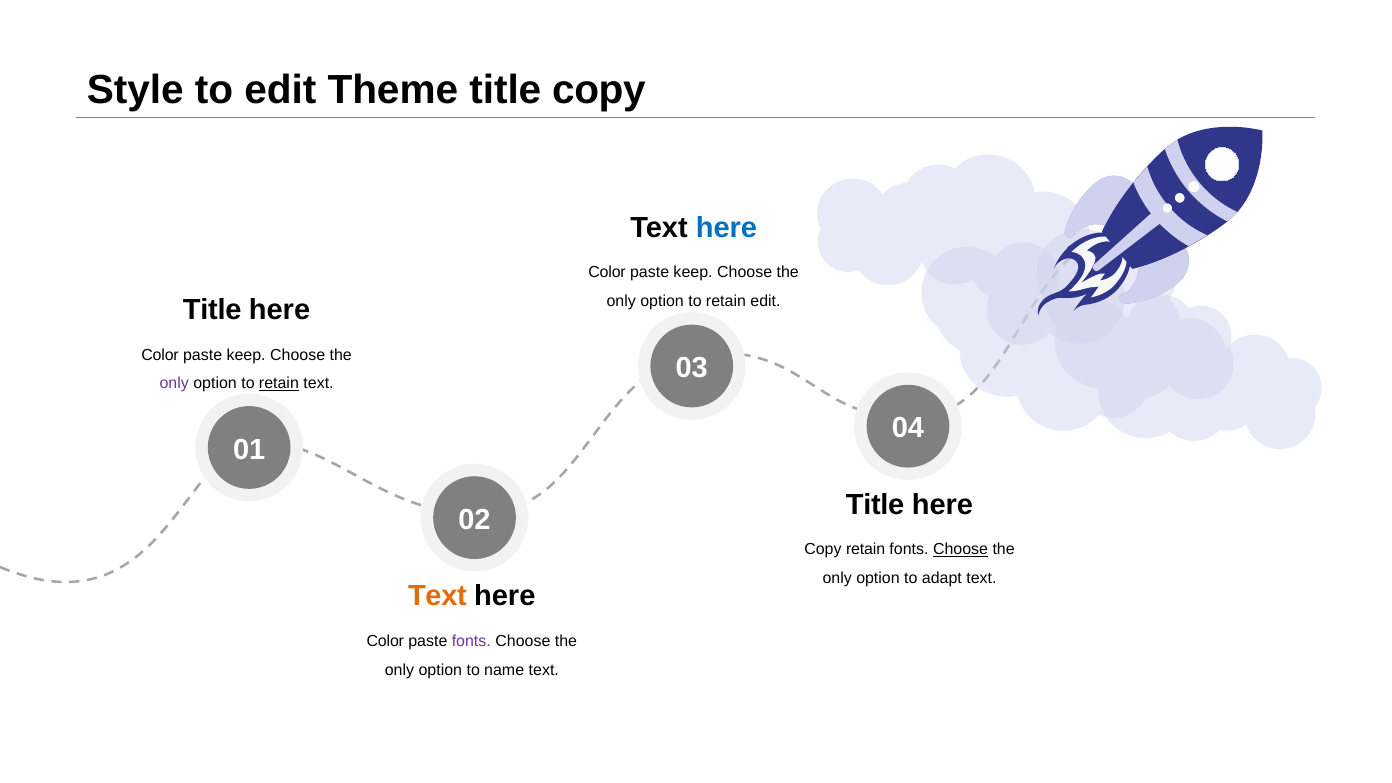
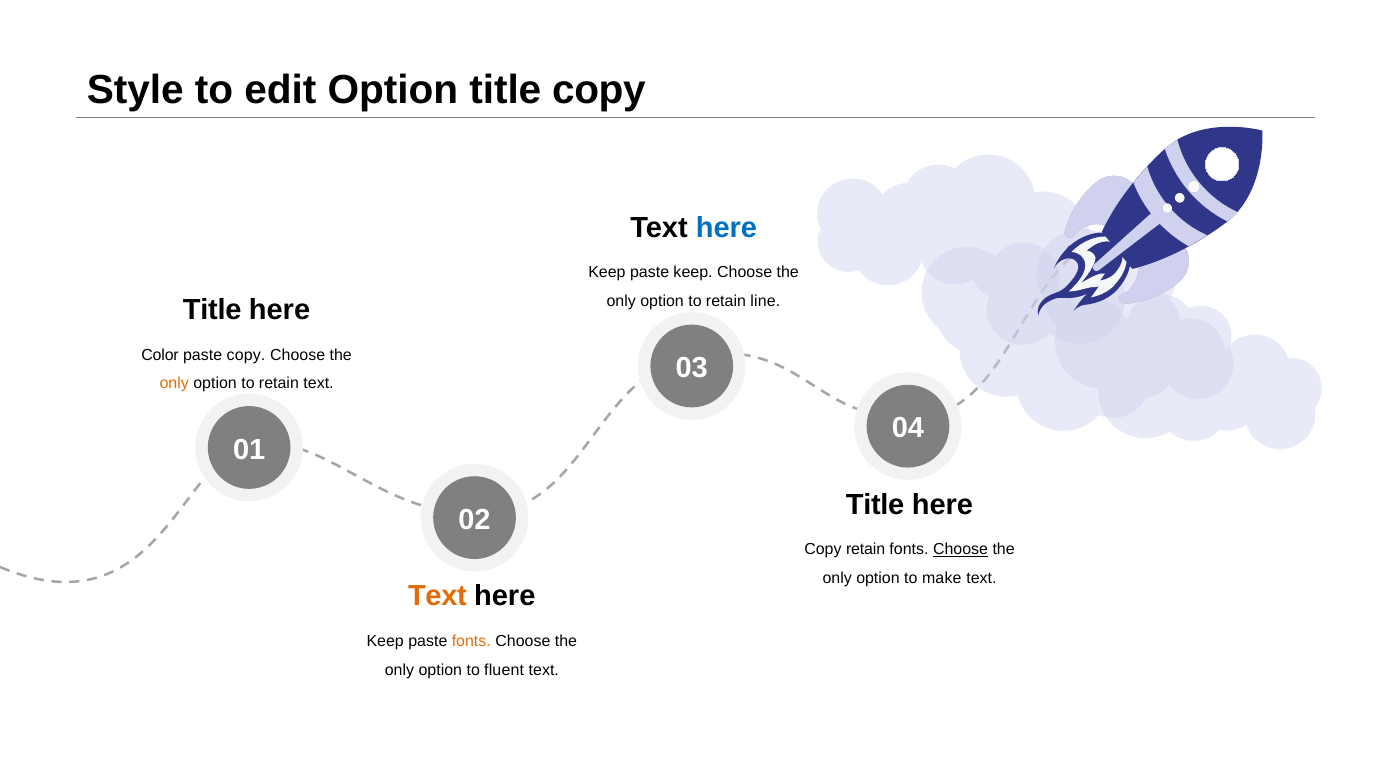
edit Theme: Theme -> Option (393, 90)
Color: Color -> Keep (607, 273)
retain edit: edit -> line (765, 301)
keep: keep -> copy (246, 355)
only colour: purple -> orange (174, 384)
retain underline: present -> none (279, 384)
adapt: adapt -> make (942, 578)
Color: Color -> Keep (385, 641)
fonts colour: purple -> orange (471, 641)
name: name -> fluent (504, 670)
